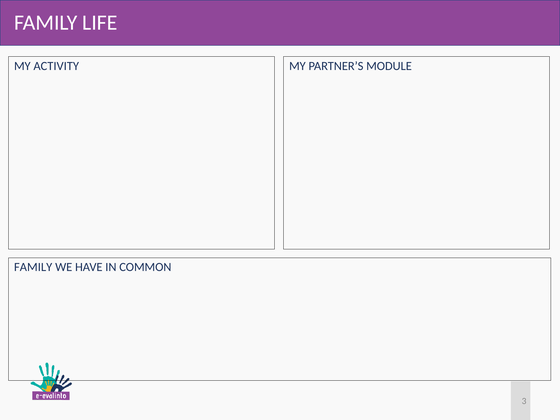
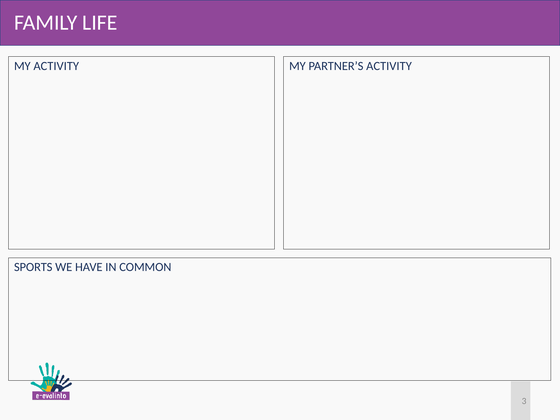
PARTNER’S MODULE: MODULE -> ACTIVITY (389, 66)
FAMILY: FAMILY -> SPORTS (33, 267)
